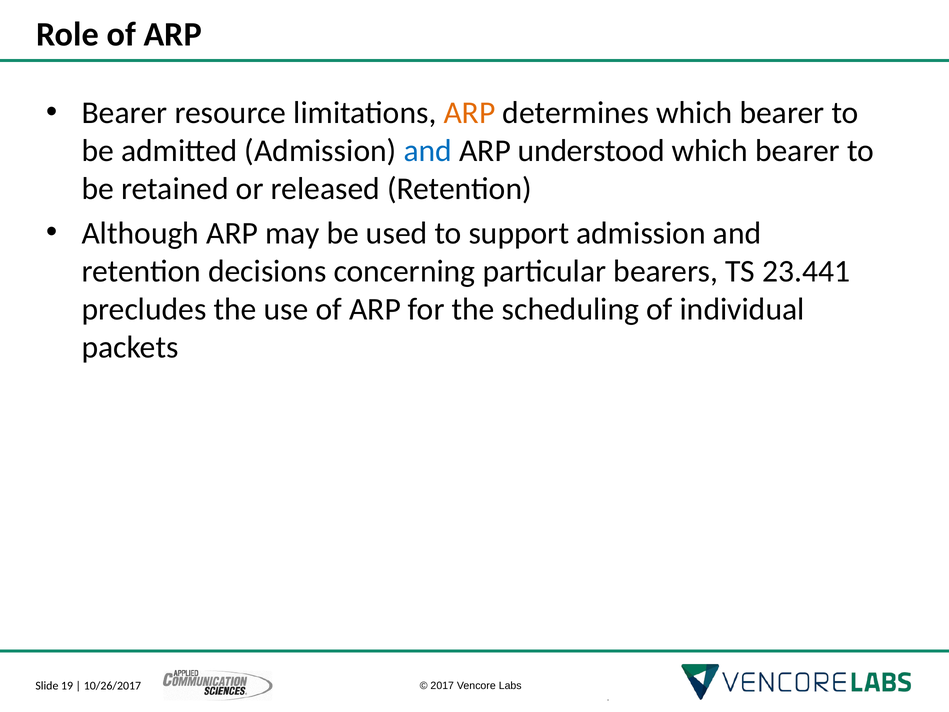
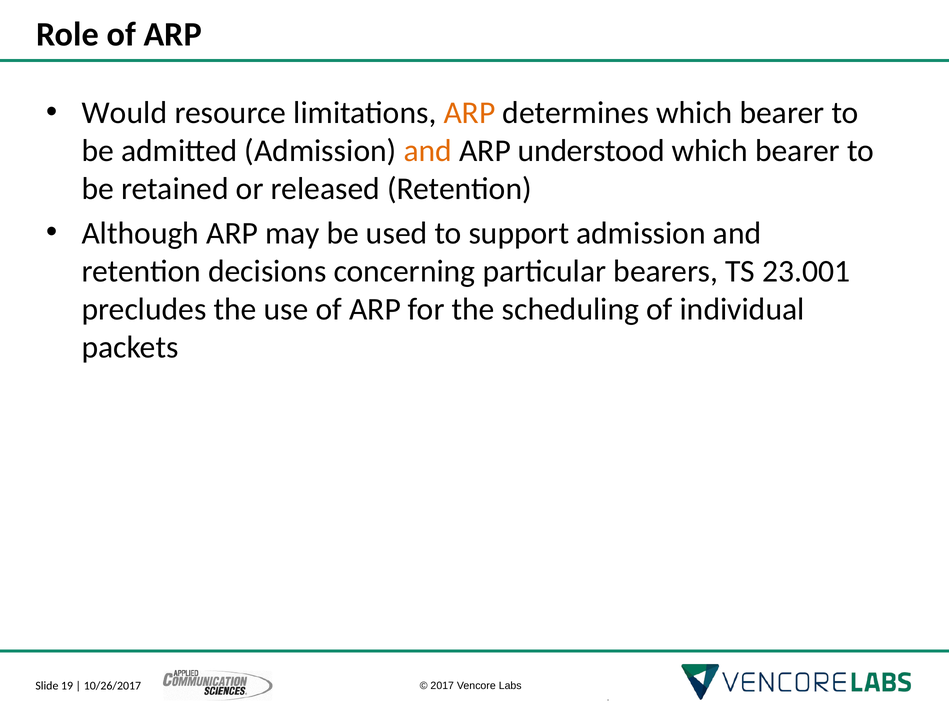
Bearer: Bearer -> Would (124, 113)
and colour: blue -> orange (428, 151)
23.441: 23.441 -> 23.001 (806, 271)
